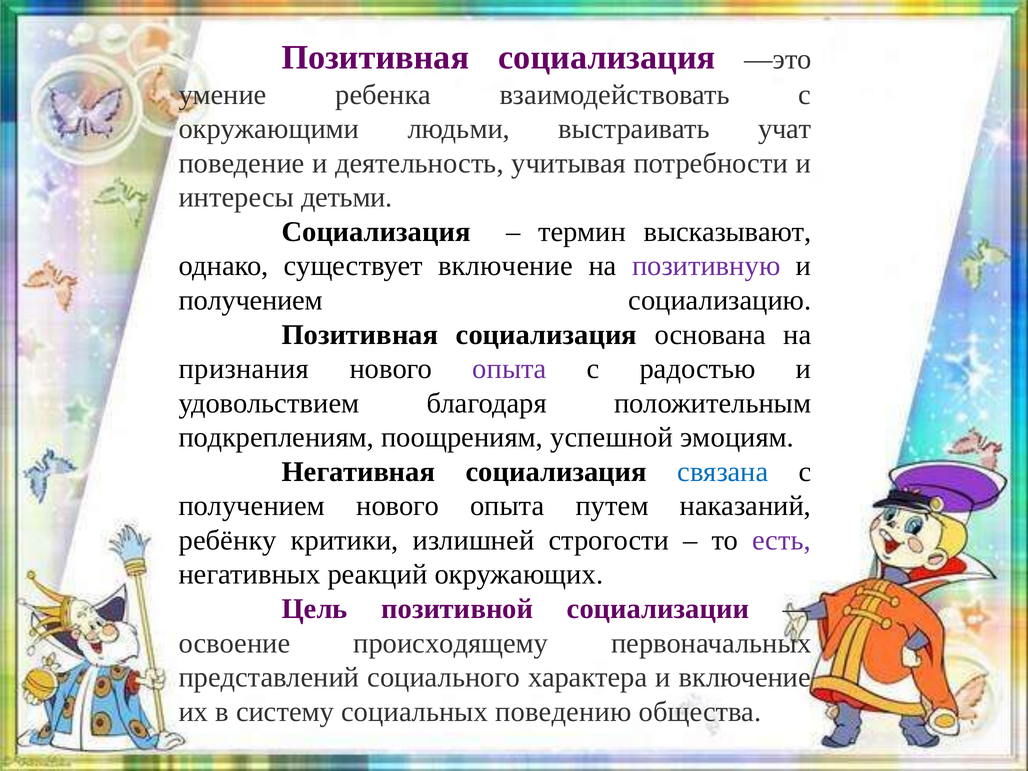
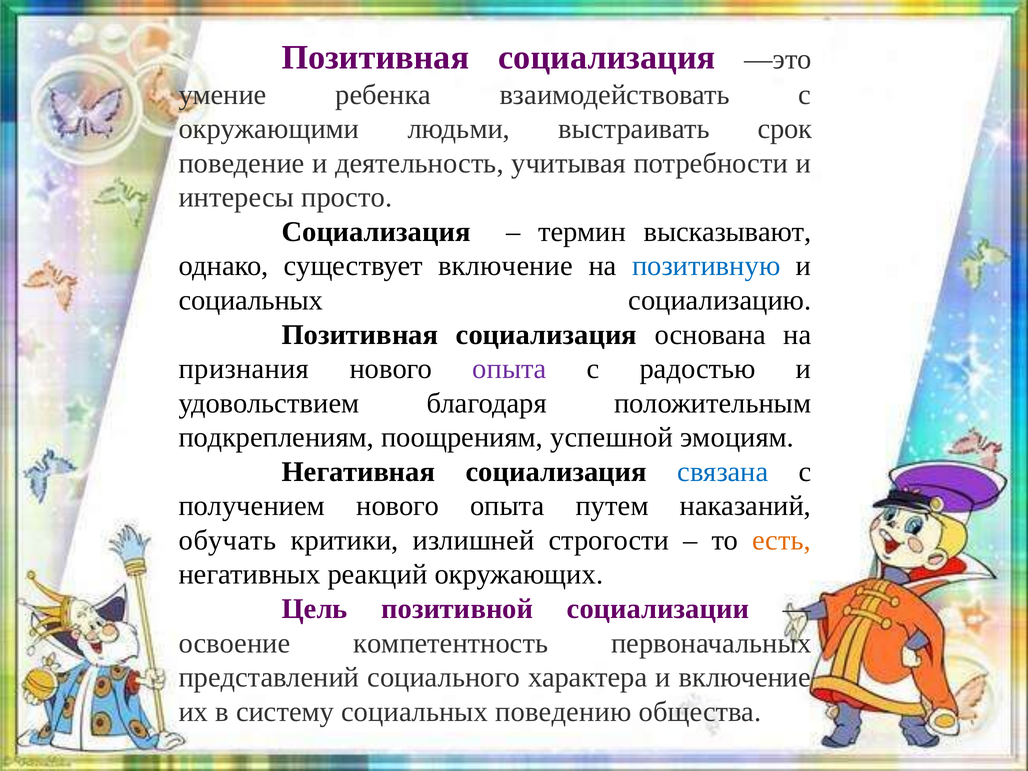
учат: учат -> срок (785, 129)
детьми: детьми -> просто (347, 197)
позитивную colour: purple -> blue (706, 266)
получением: получением -> социальных (251, 300)
ребёнку: ребёнку -> обучать (228, 540)
есть colour: purple -> orange (782, 540)
происходящему: происходящему -> компетентность (451, 643)
